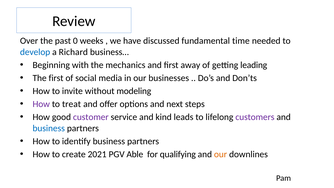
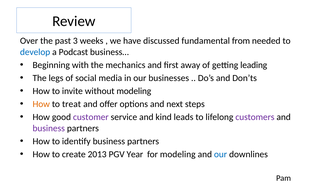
0: 0 -> 3 (75, 41)
time: time -> from (241, 41)
Richard: Richard -> Podcast (73, 52)
The first: first -> legs (56, 78)
How colour: purple -> orange (41, 104)
business colour: blue -> purple (49, 128)
2021: 2021 -> 2013 (97, 154)
Able: Able -> Year (135, 154)
for qualifying: qualifying -> modeling (178, 154)
our colour: orange -> blue (221, 154)
